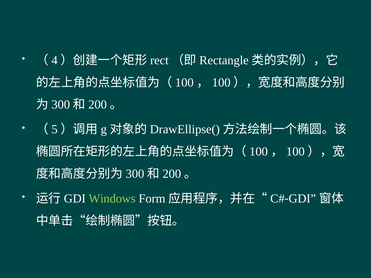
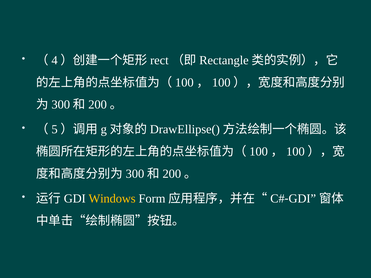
Windows colour: light green -> yellow (112, 199)
